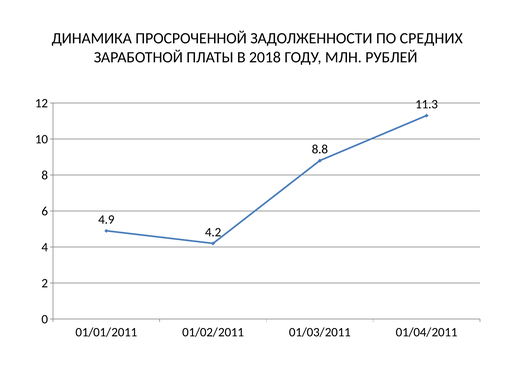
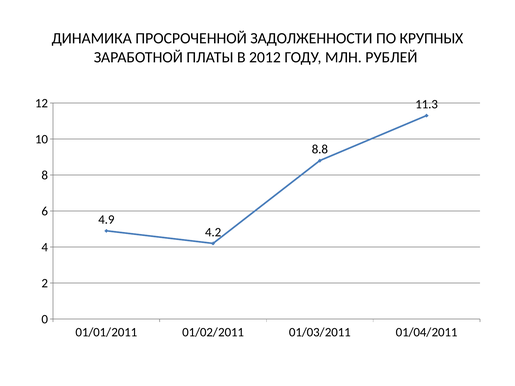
СРЕДНИХ: СРЕДНИХ -> КРУПНЫХ (431, 38)
2018: 2018 -> 2012 (265, 57)
